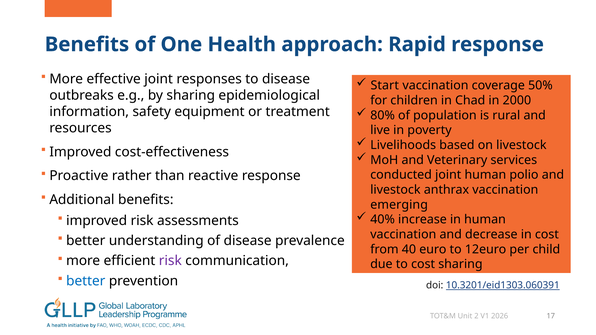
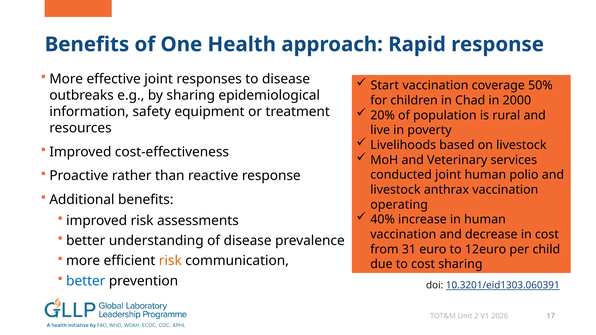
80%: 80% -> 20% (383, 115)
emerging: emerging -> operating (399, 205)
40: 40 -> 31 (409, 249)
risk colour: purple -> orange (170, 261)
